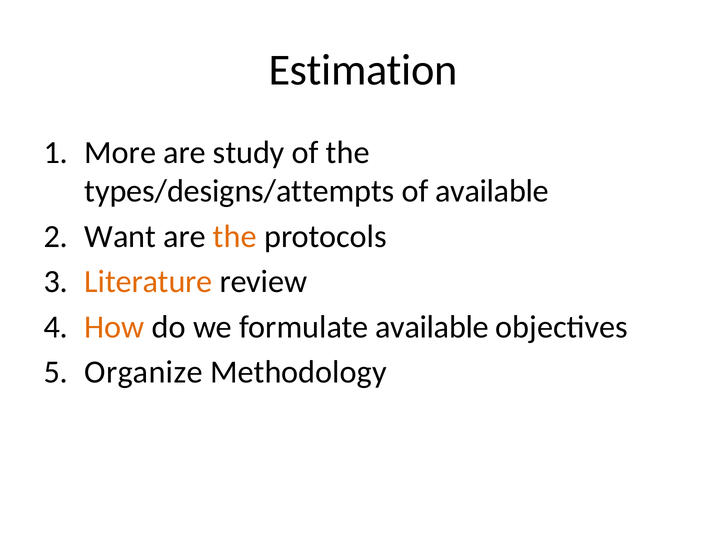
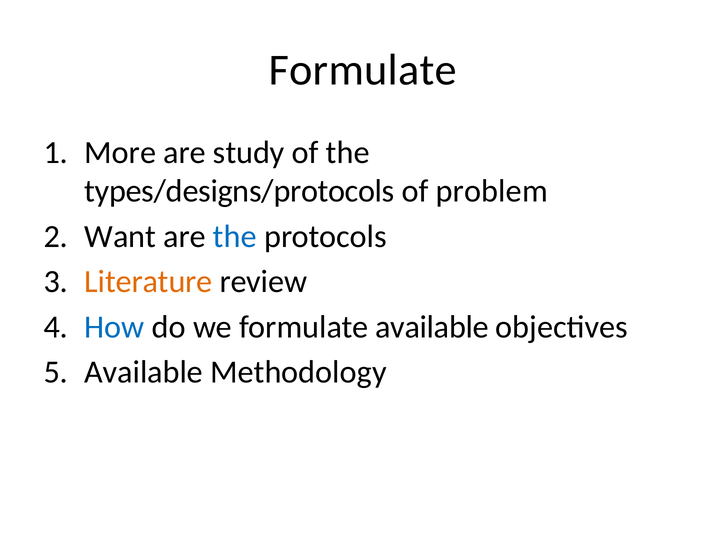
Estimation: Estimation -> Formulate (363, 70)
types/designs/attempts: types/designs/attempts -> types/designs/protocols (239, 191)
of available: available -> problem (492, 191)
the colour: orange -> blue (235, 236)
How colour: orange -> blue (114, 327)
Organize: Organize -> Available (144, 372)
